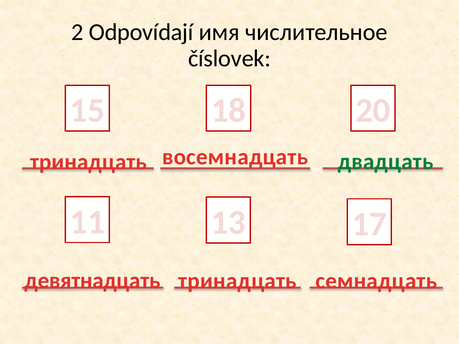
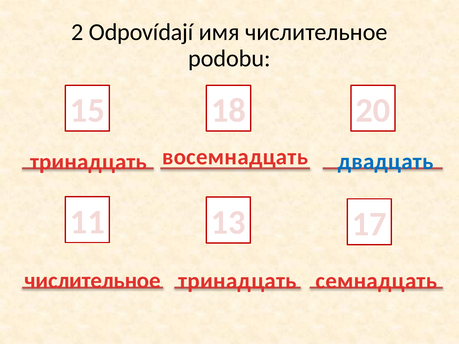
číslovek: číslovek -> podobu (229, 58)
двадцать colour: green -> blue (386, 162)
девятнадцать: девятнадцать -> числительное (93, 281)
